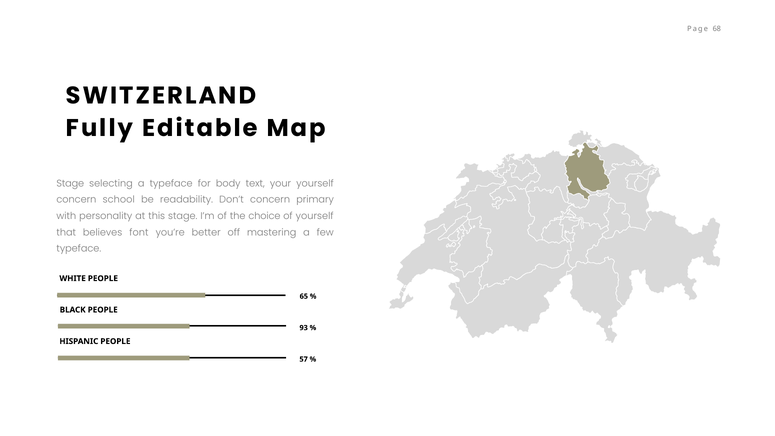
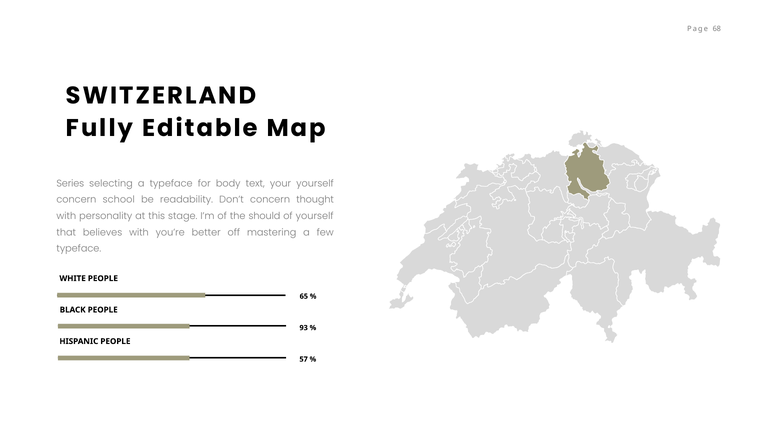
Stage: Stage -> Series (70, 184)
primary: primary -> thought (315, 200)
choice: choice -> should (264, 216)
believes font: font -> with (139, 232)
